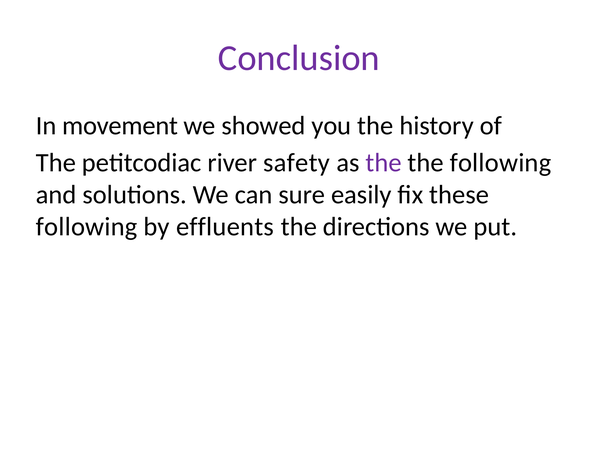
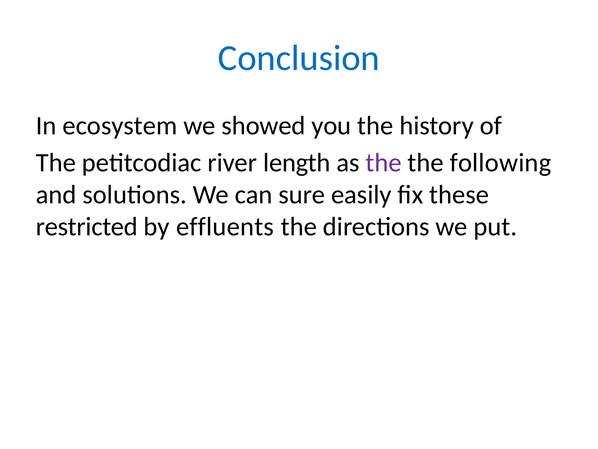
Conclusion colour: purple -> blue (299, 58)
movement: movement -> ecosystem (120, 125)
safety: safety -> length (297, 163)
following: following -> restricted (87, 226)
